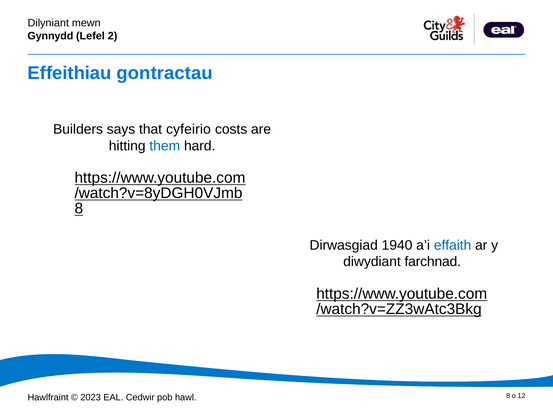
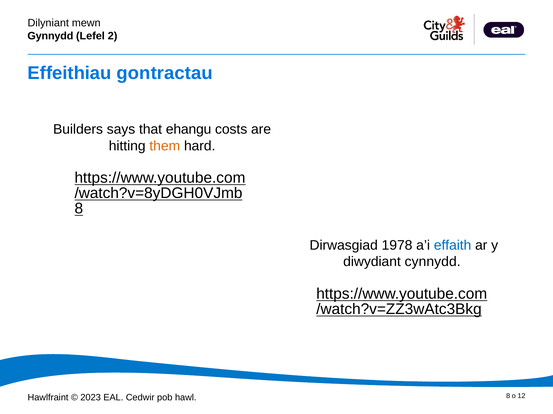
cyfeirio: cyfeirio -> ehangu (189, 130)
them colour: blue -> orange (165, 146)
1940: 1940 -> 1978 (397, 246)
farchnad: farchnad -> cynnydd (433, 262)
